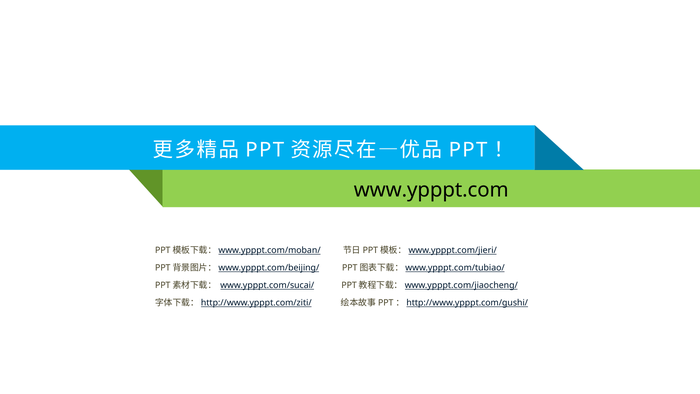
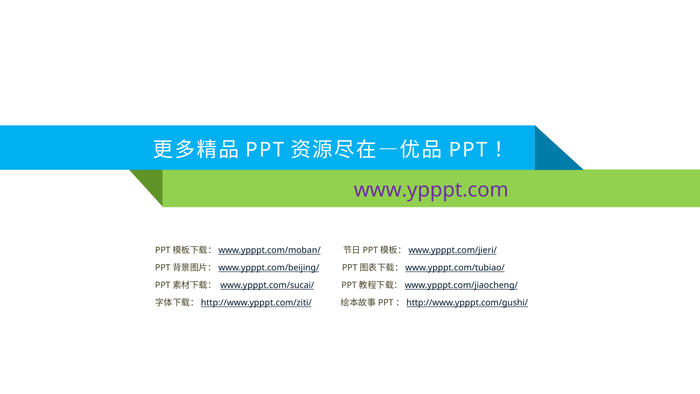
www.ypppt.com colour: black -> purple (431, 190)
